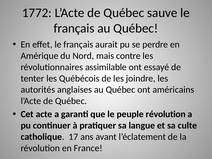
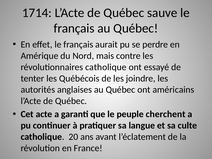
1772: 1772 -> 1714 (37, 13)
révolutionnaires assimilable: assimilable -> catholique (106, 67)
peuple révolution: révolution -> cherchent (166, 114)
17: 17 -> 20 (73, 137)
